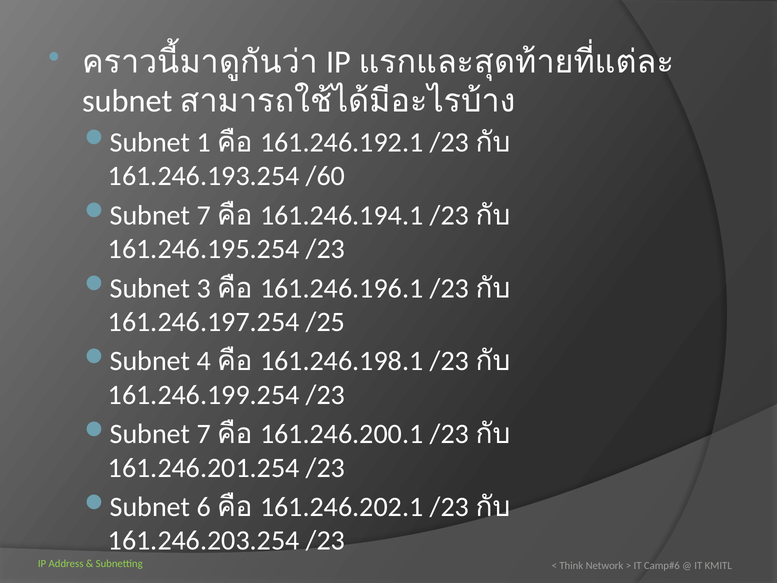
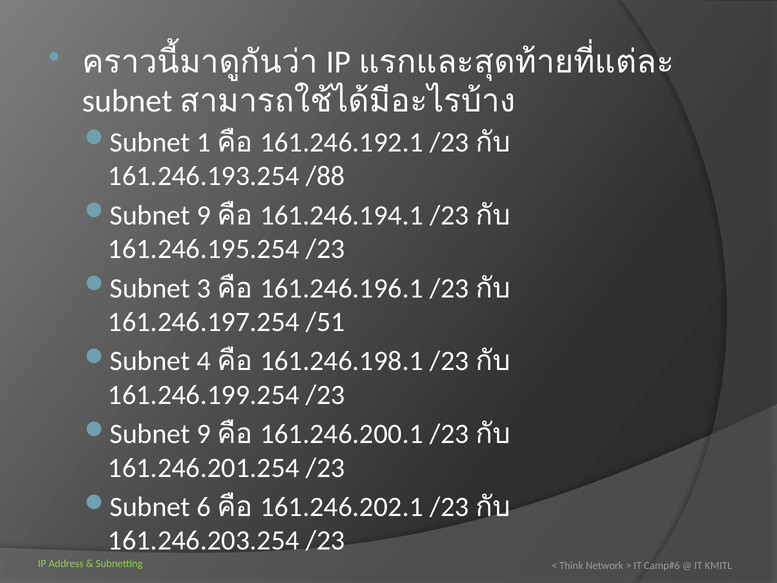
/60: /60 -> /88 (326, 176)
7: 7 -> 9 (204, 215)
/25: /25 -> /51 (326, 322)
7: 7 -> 9 (204, 434)
